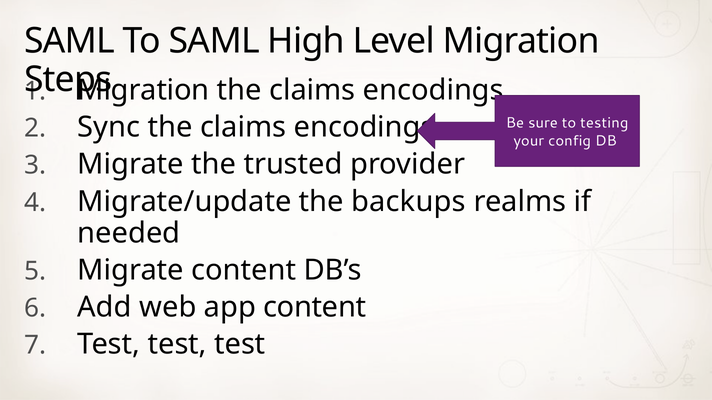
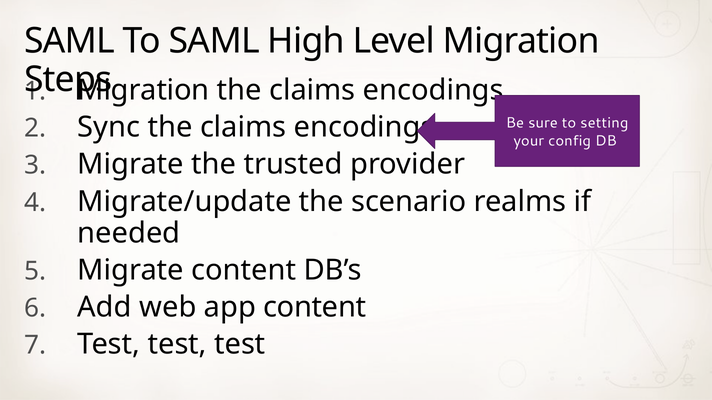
testing: testing -> setting (604, 123)
backups: backups -> scenario (409, 202)
